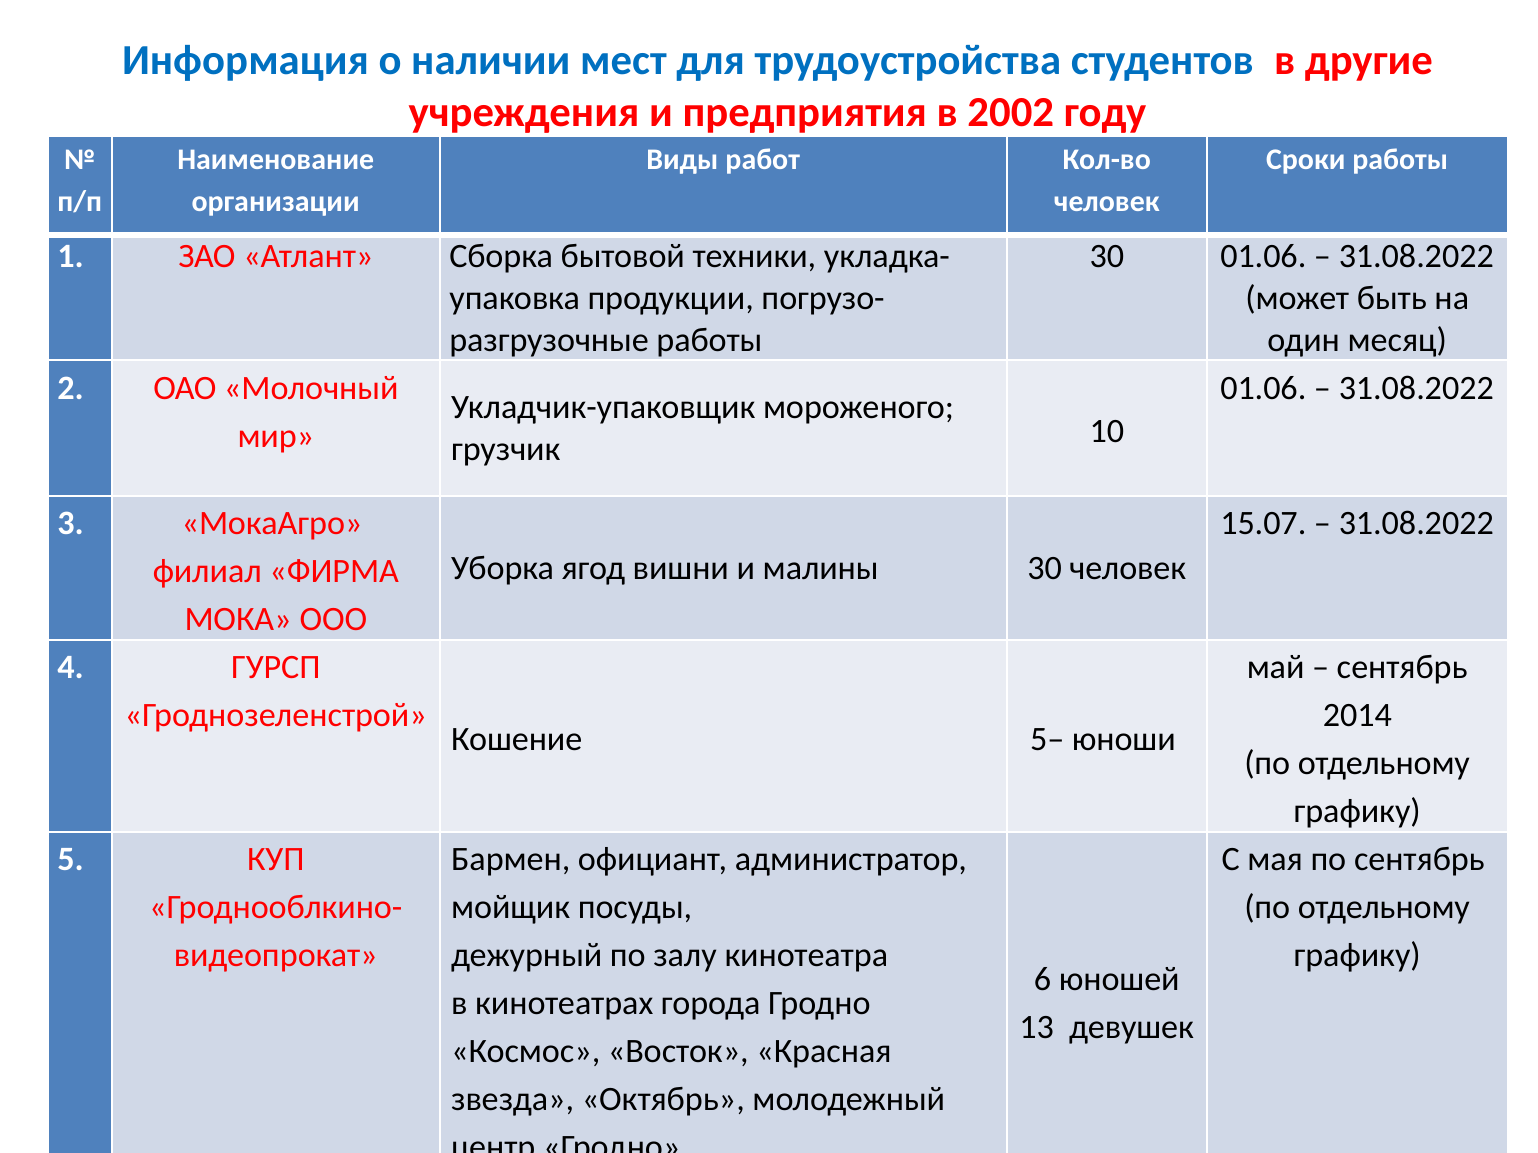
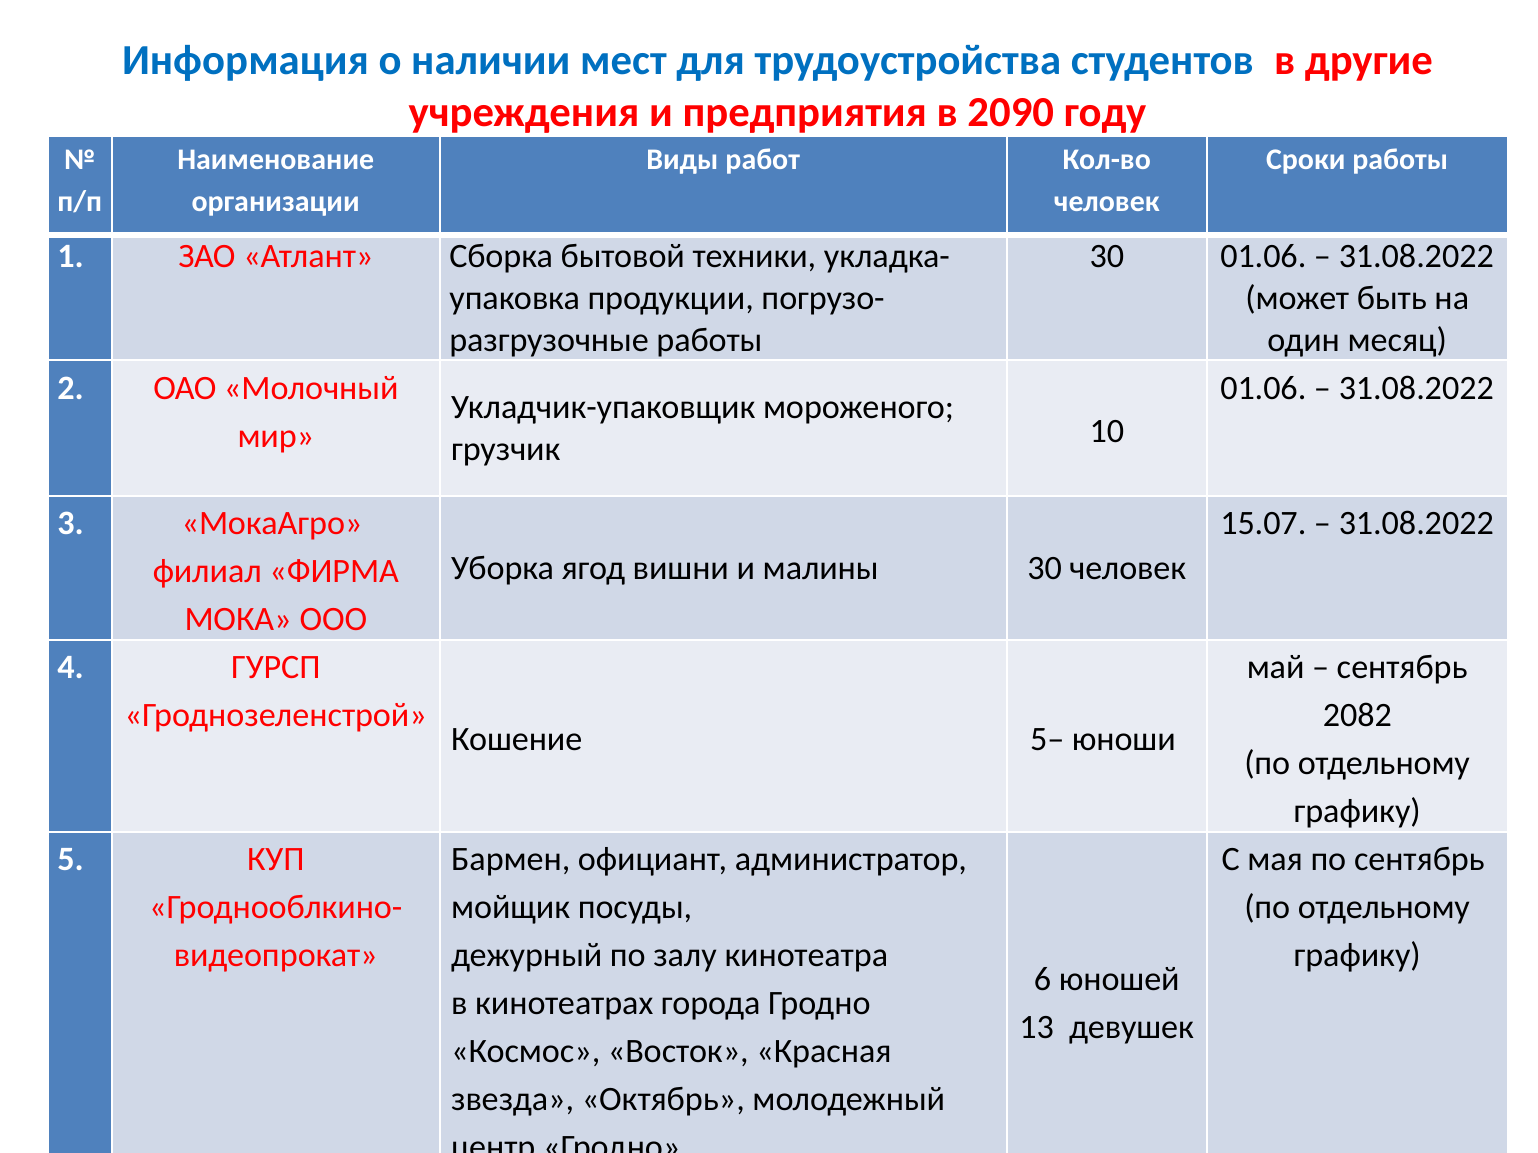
2002: 2002 -> 2090 (1011, 112)
2014: 2014 -> 2082 (1357, 716)
